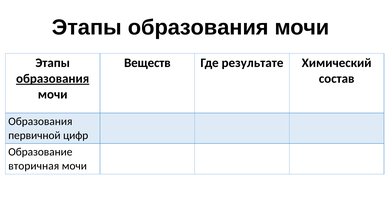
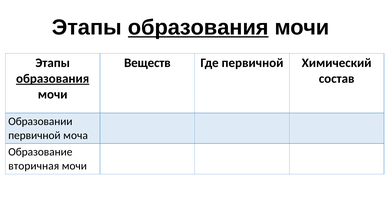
образования underline: none -> present (198, 28)
Где результате: результате -> первичной (253, 63)
Образования: Образования -> Образовании (40, 122)
цифр: цифр -> моча (76, 135)
